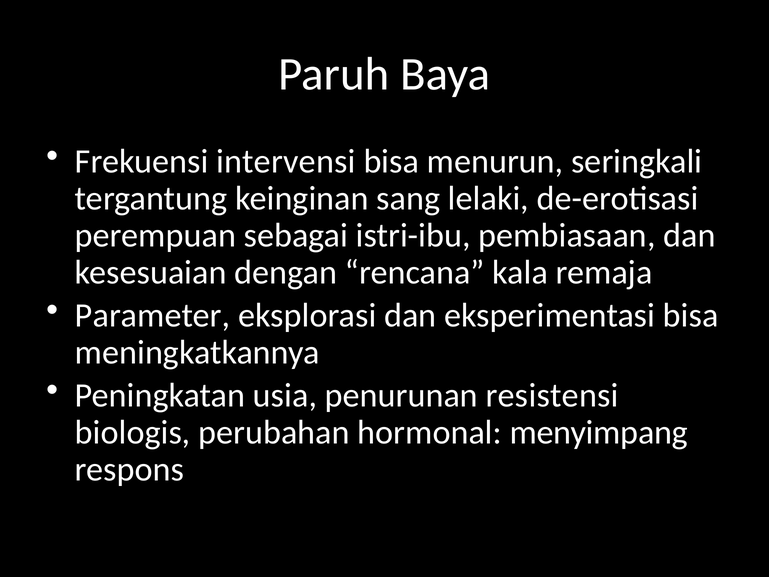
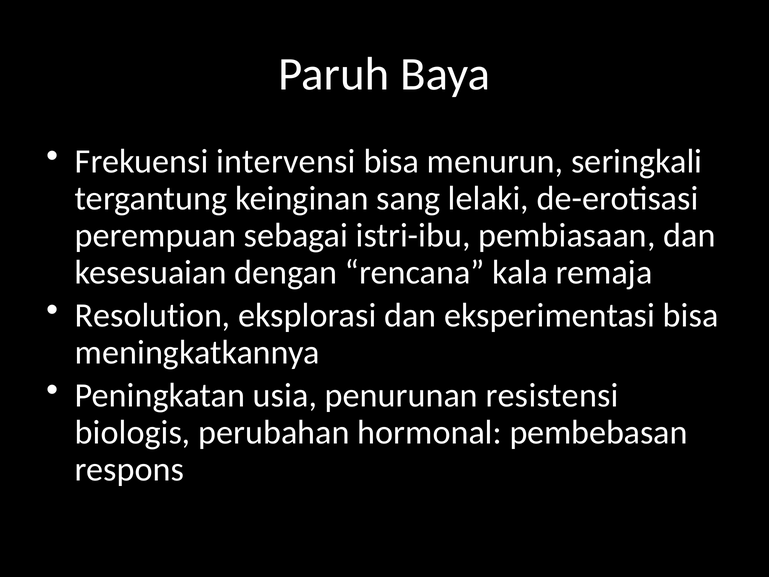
Parameter: Parameter -> Resolution (153, 315)
menyimpang: menyimpang -> pembebasan (599, 432)
